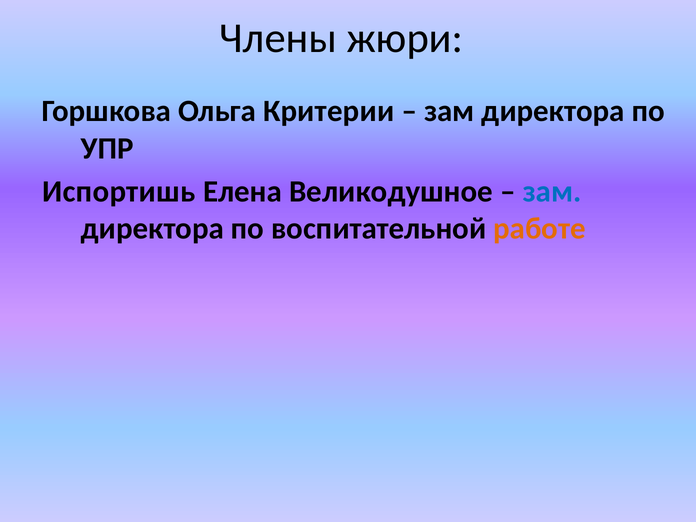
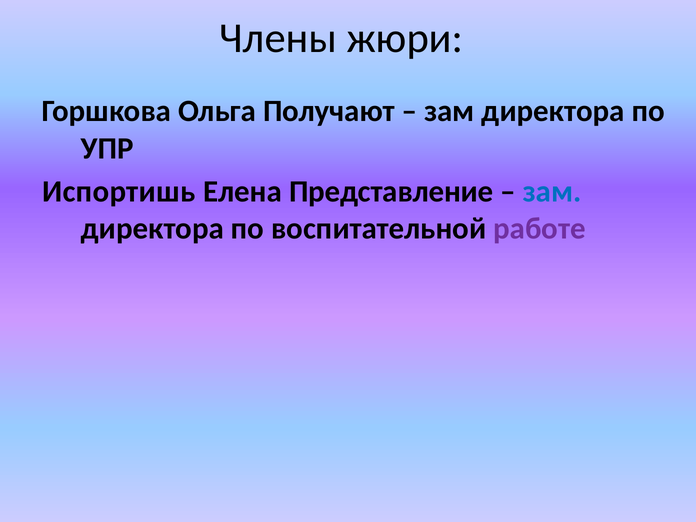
Критерии: Критерии -> Получают (329, 111)
Великодушное: Великодушное -> Представление (391, 192)
работе colour: orange -> purple (539, 229)
